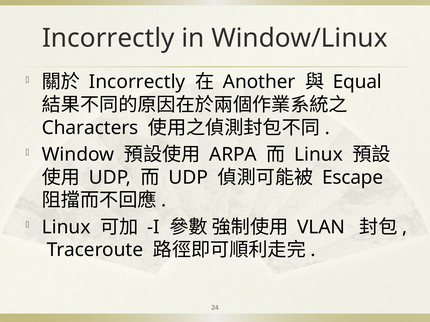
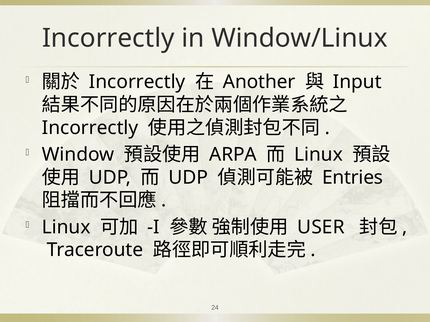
Equal: Equal -> Input (357, 82)
Characters: Characters -> Incorrectly (90, 128)
Escape: Escape -> Entries (353, 178)
VLAN: VLAN -> USER (321, 227)
